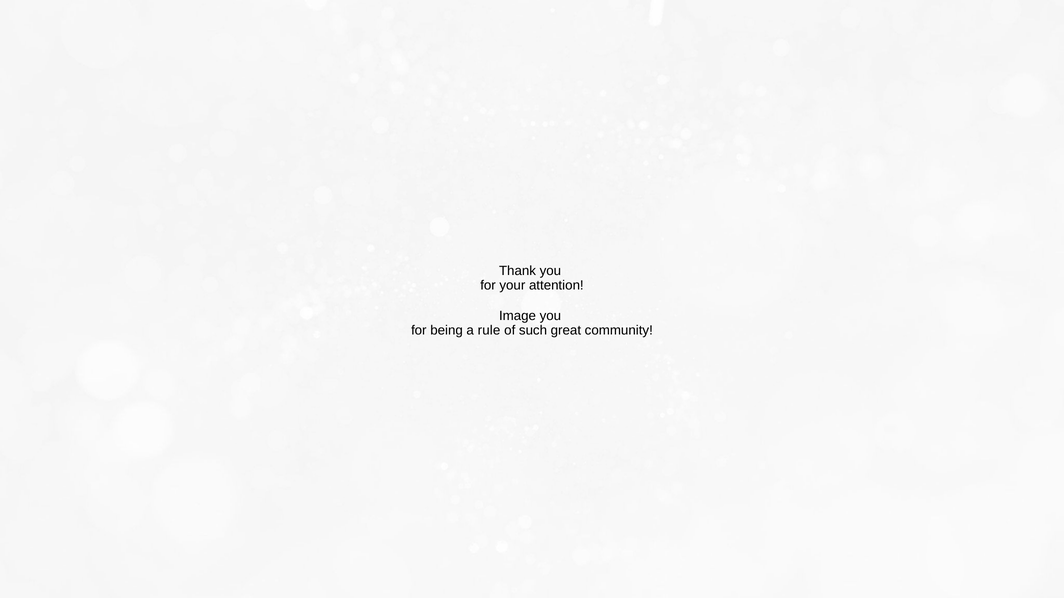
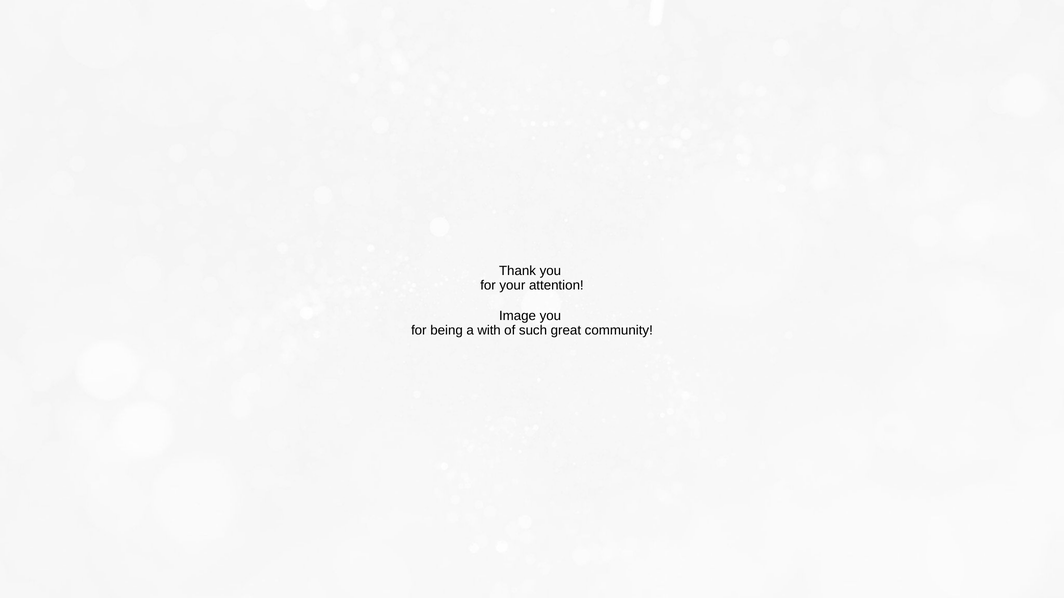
rule: rule -> with (489, 331)
